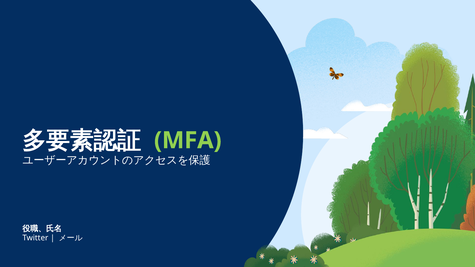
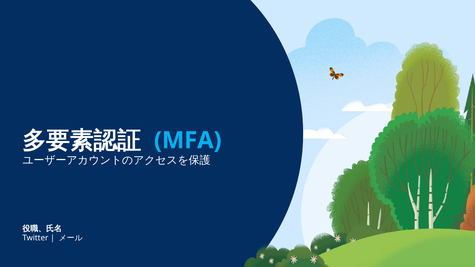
MFA colour: light green -> light blue (188, 140)
